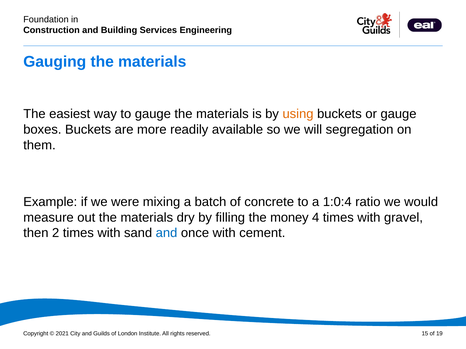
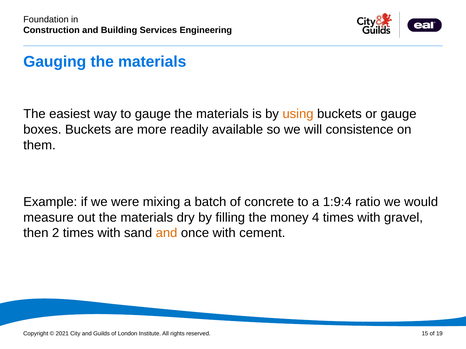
segregation: segregation -> consistence (360, 130)
1:0:4: 1:0:4 -> 1:9:4 (337, 202)
and colour: blue -> orange (167, 233)
